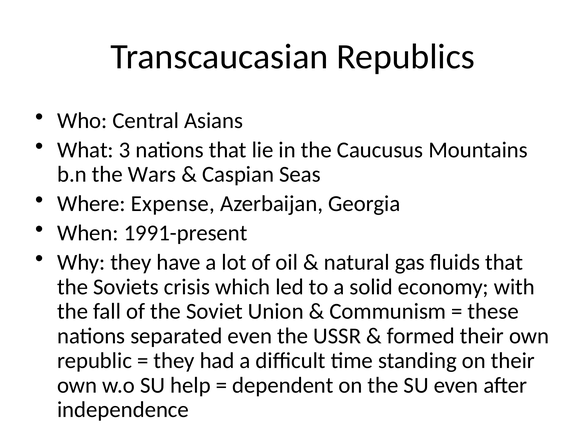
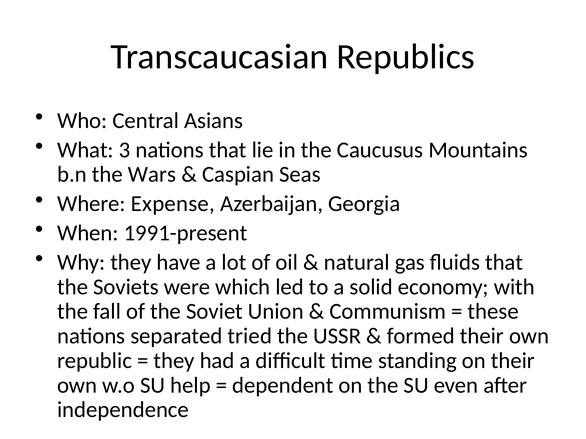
crisis: crisis -> were (187, 287)
separated even: even -> tried (250, 336)
